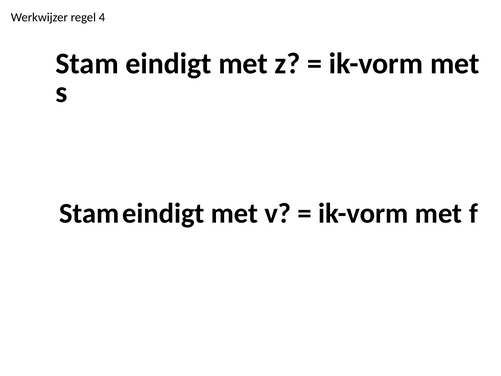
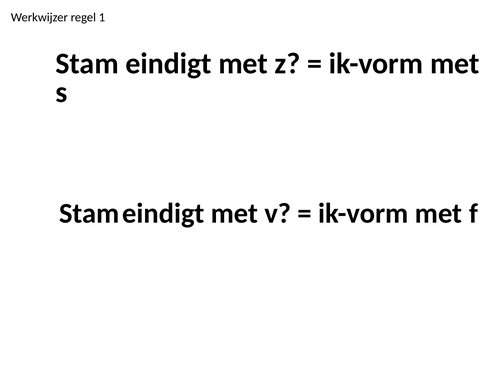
4: 4 -> 1 (102, 17)
